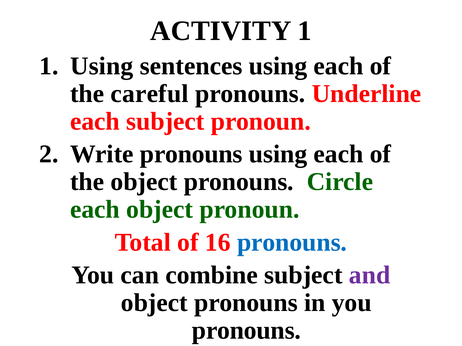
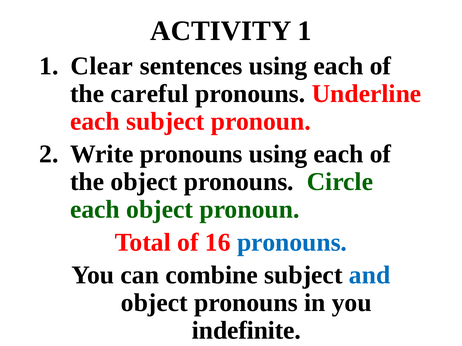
1 Using: Using -> Clear (102, 66)
and colour: purple -> blue (370, 275)
pronouns: pronouns -> indefinite (246, 331)
